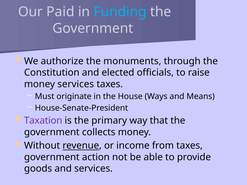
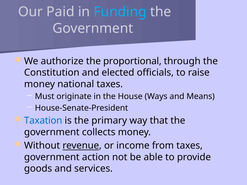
monuments: monuments -> proportional (132, 61)
money services: services -> national (76, 84)
Taxation colour: purple -> blue (43, 121)
